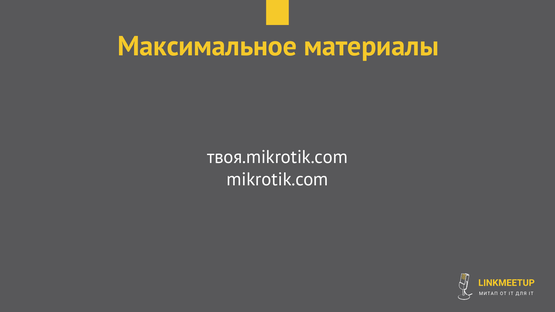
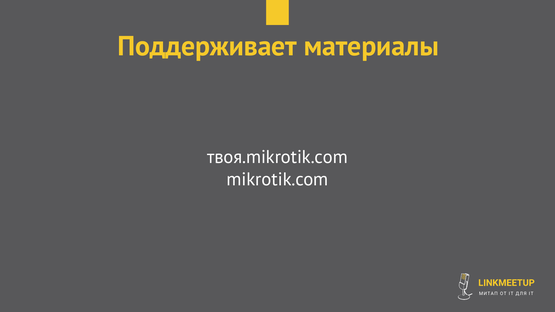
Максимальное: Максимальное -> Поддерживает (207, 46)
